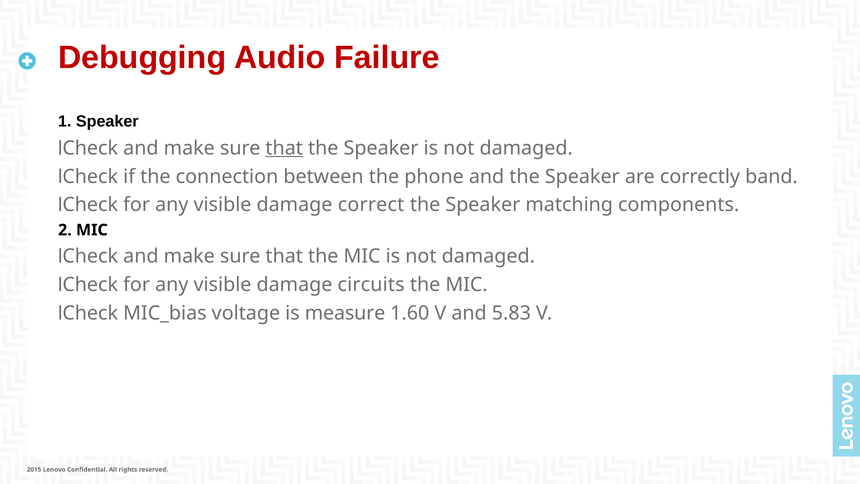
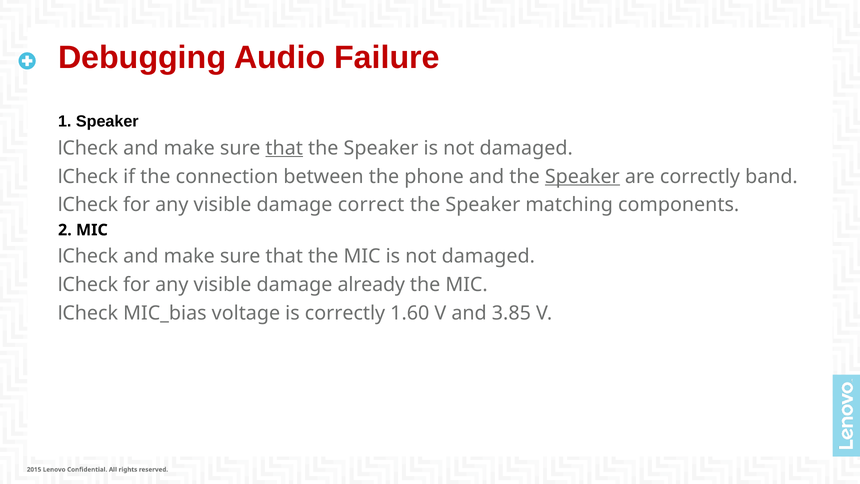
Speaker underline: none -> present (582, 176)
circuits: circuits -> already (371, 285)
is measure: measure -> correctly (345, 313)
5.83: 5.83 -> 3.85 (511, 313)
